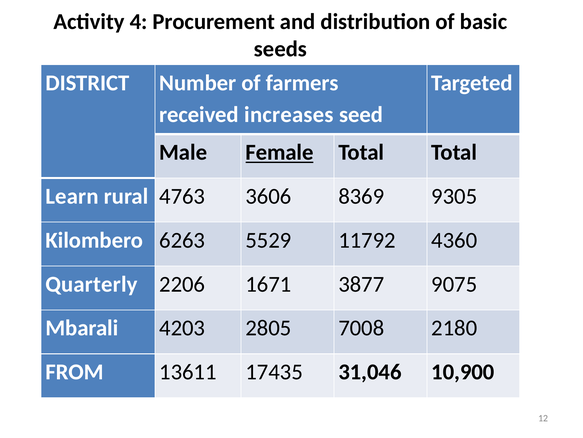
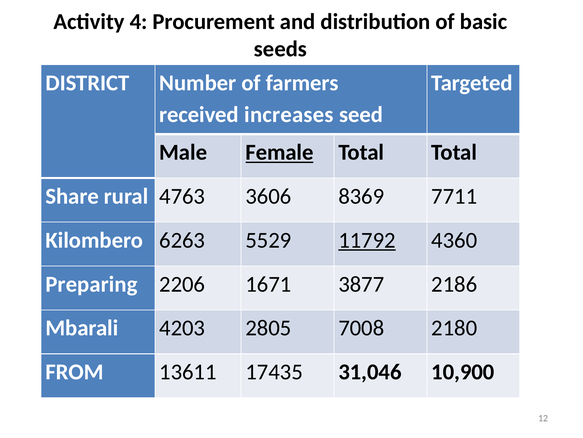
Learn: Learn -> Share (72, 196)
9305: 9305 -> 7711 (454, 196)
11792 underline: none -> present (367, 240)
Quarterly: Quarterly -> Preparing (92, 284)
9075: 9075 -> 2186 (454, 284)
